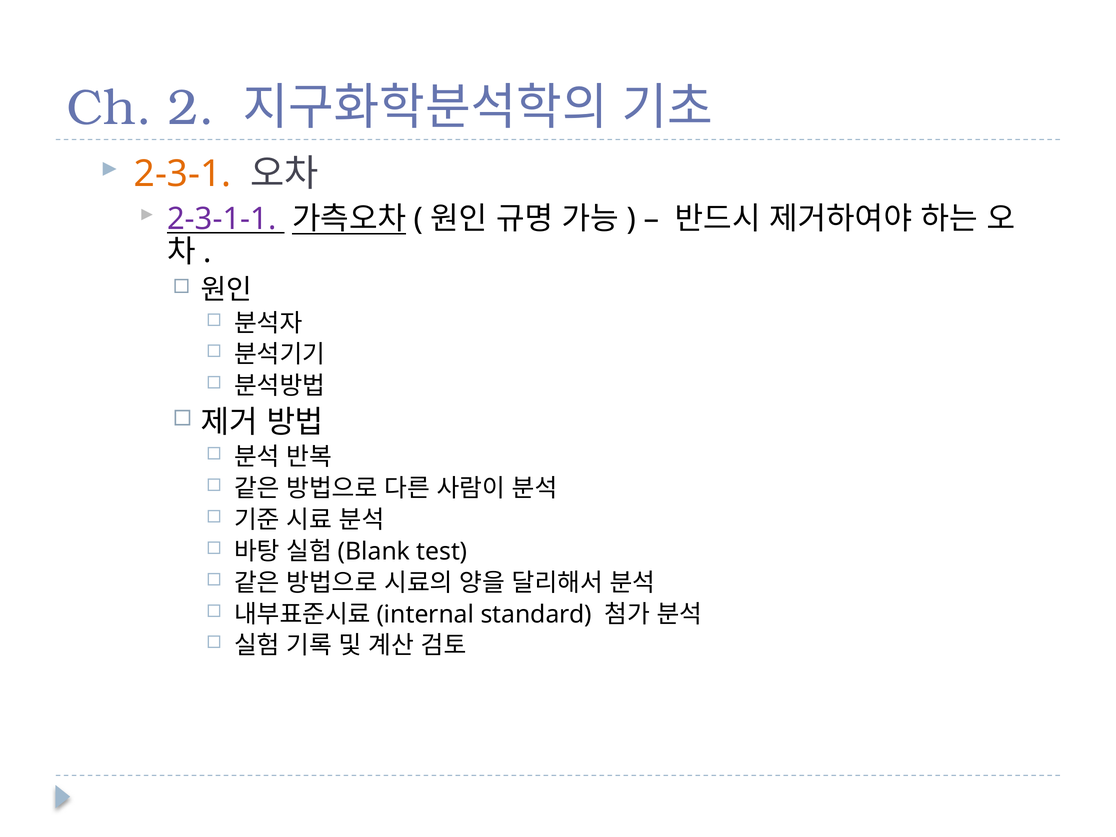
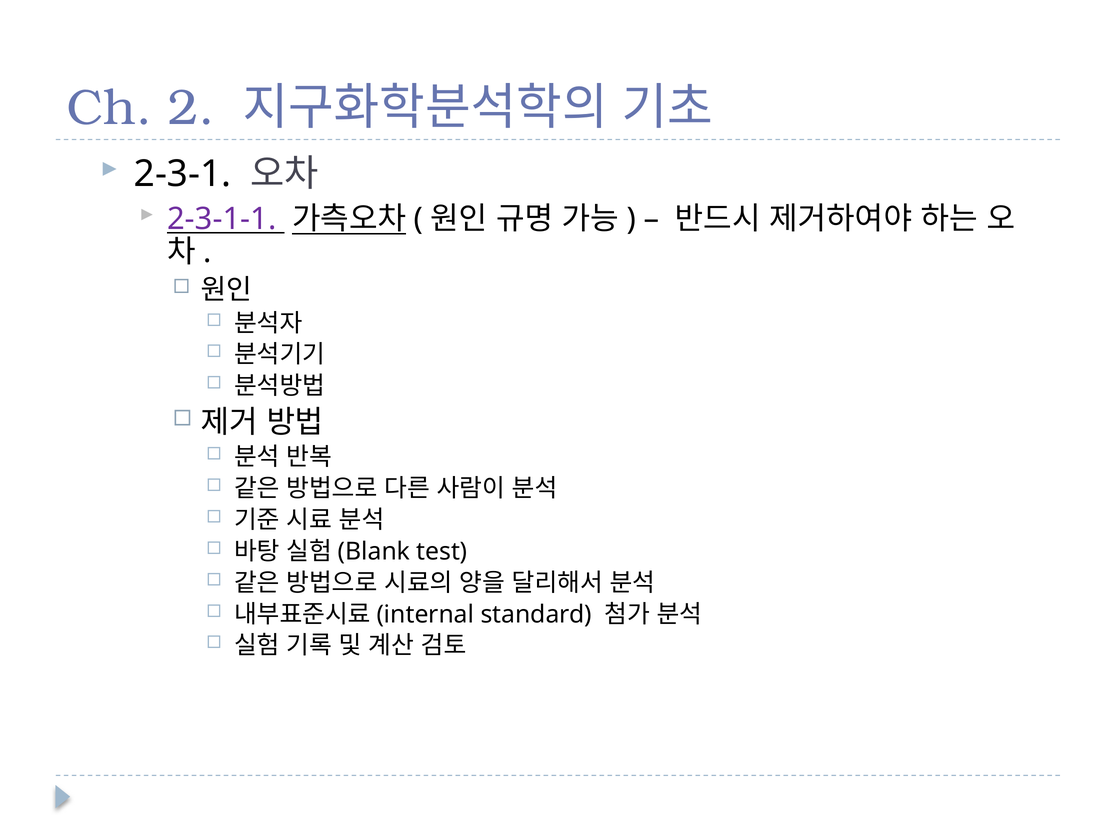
2-3-1 colour: orange -> black (183, 174)
